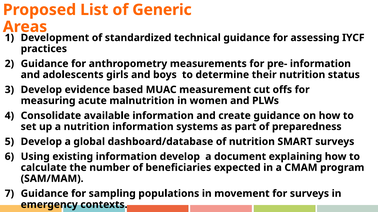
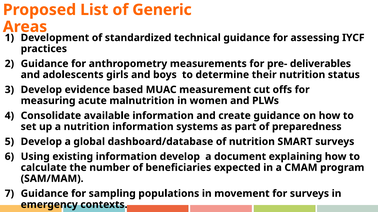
pre- information: information -> deliverables (320, 64)
